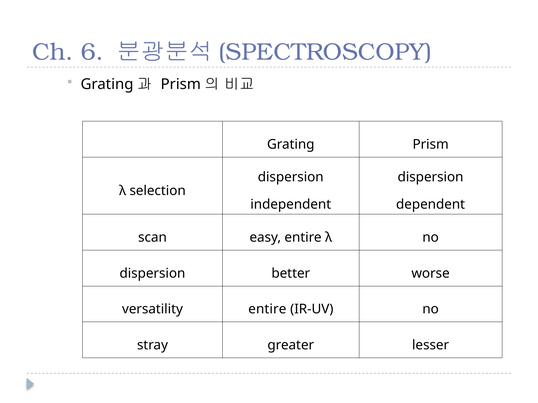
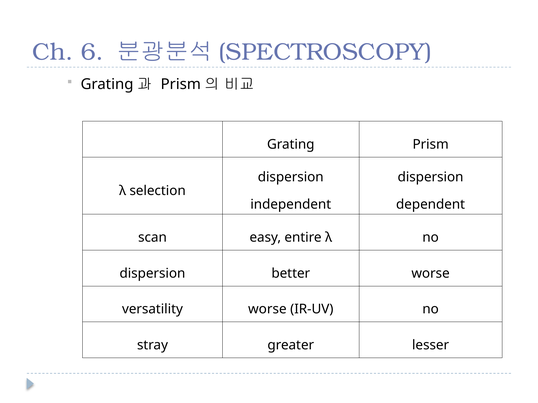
versatility entire: entire -> worse (267, 310)
